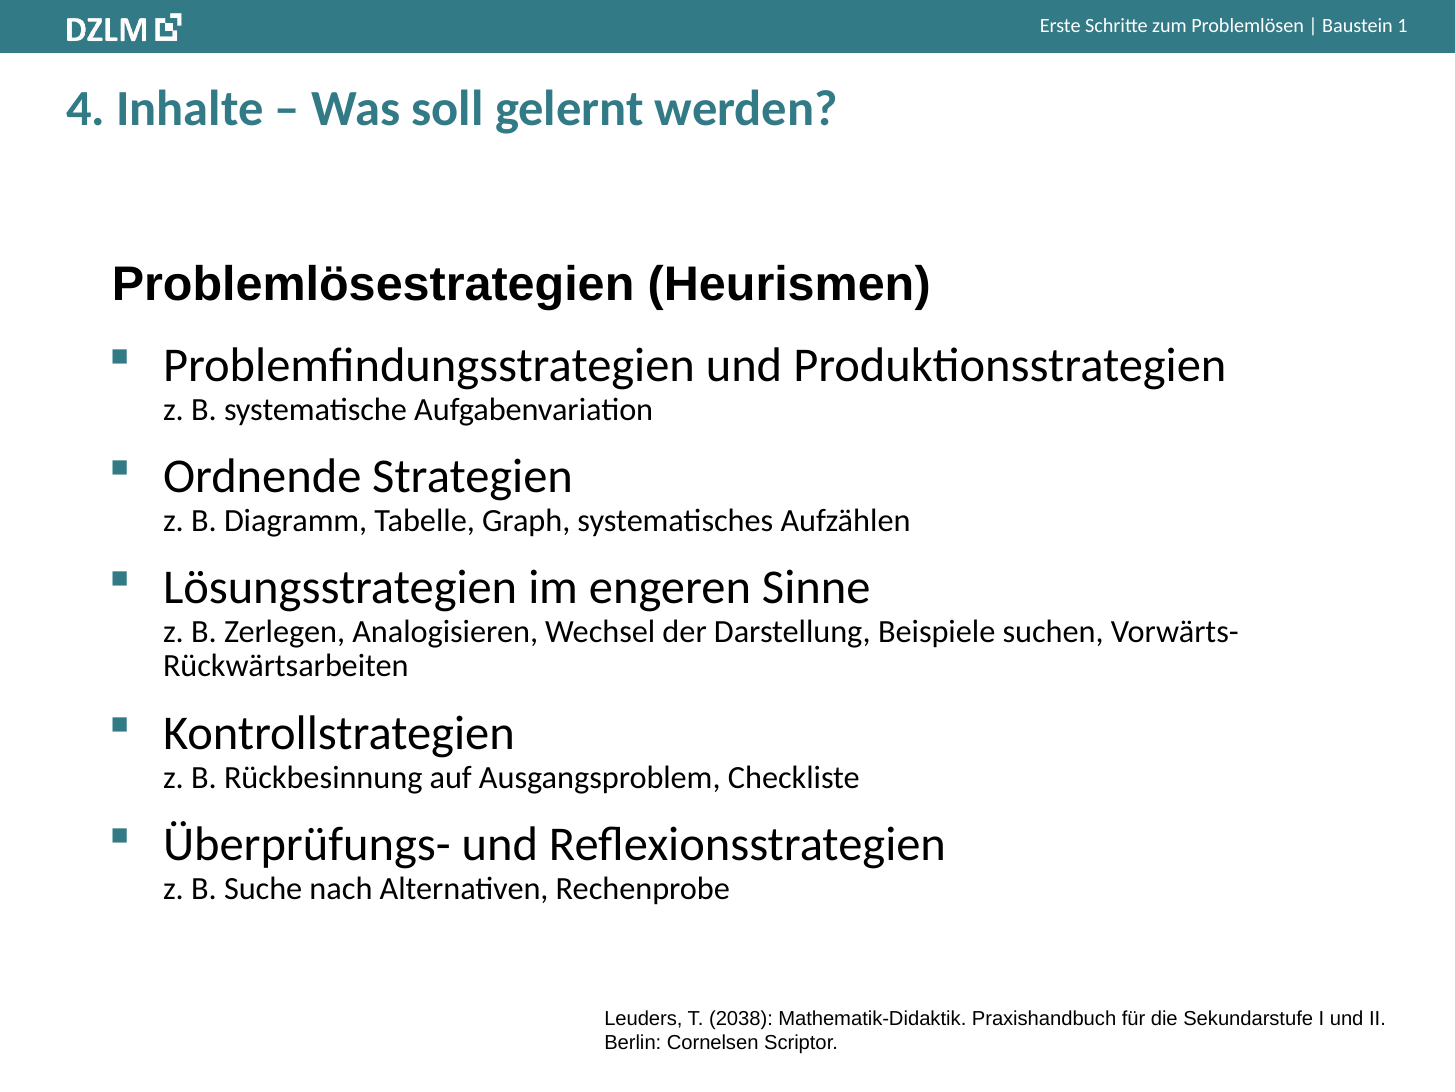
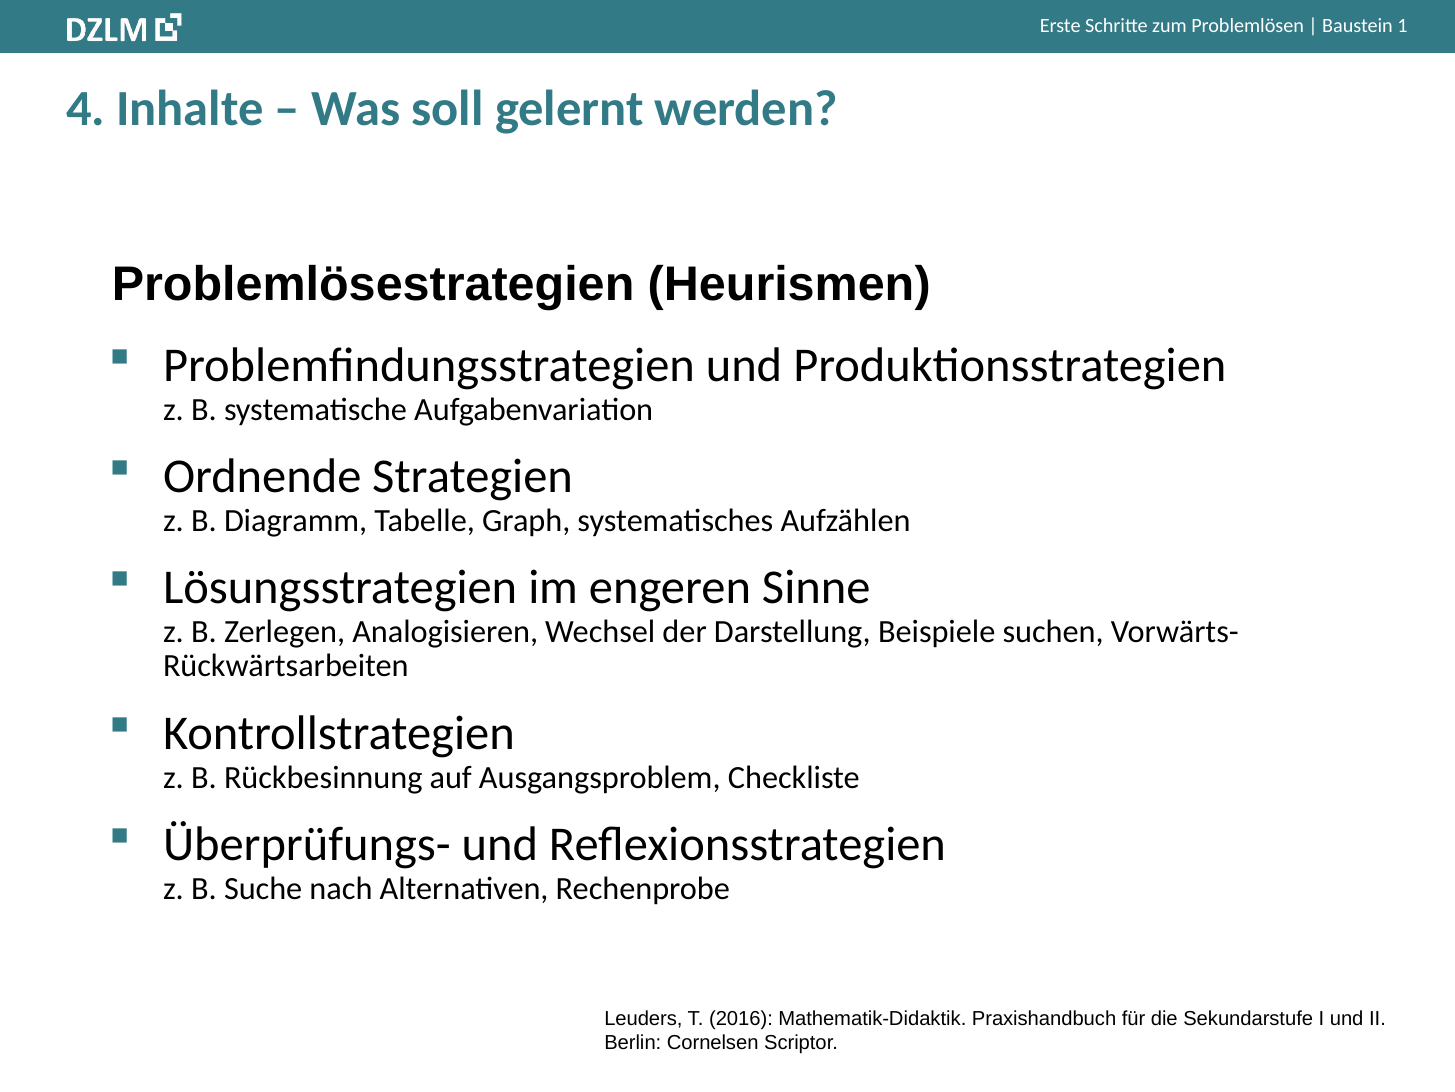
2038: 2038 -> 2016 (741, 1018)
